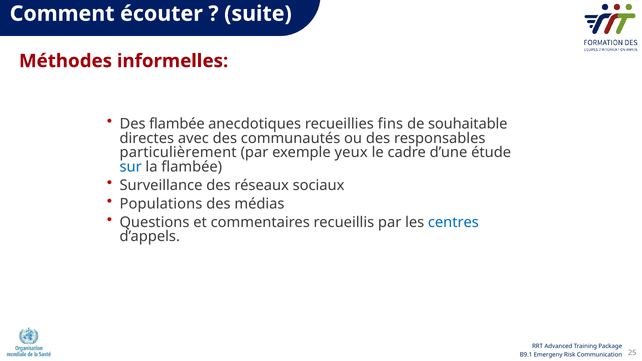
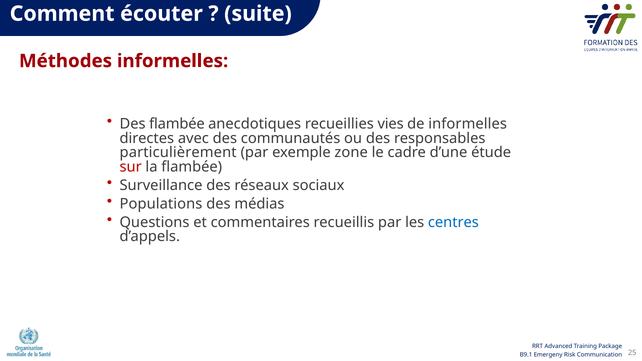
fins: fins -> vies (391, 124)
de souhaitable: souhaitable -> informelles (468, 124)
yeux: yeux -> zone (351, 153)
sur colour: blue -> red (131, 167)
